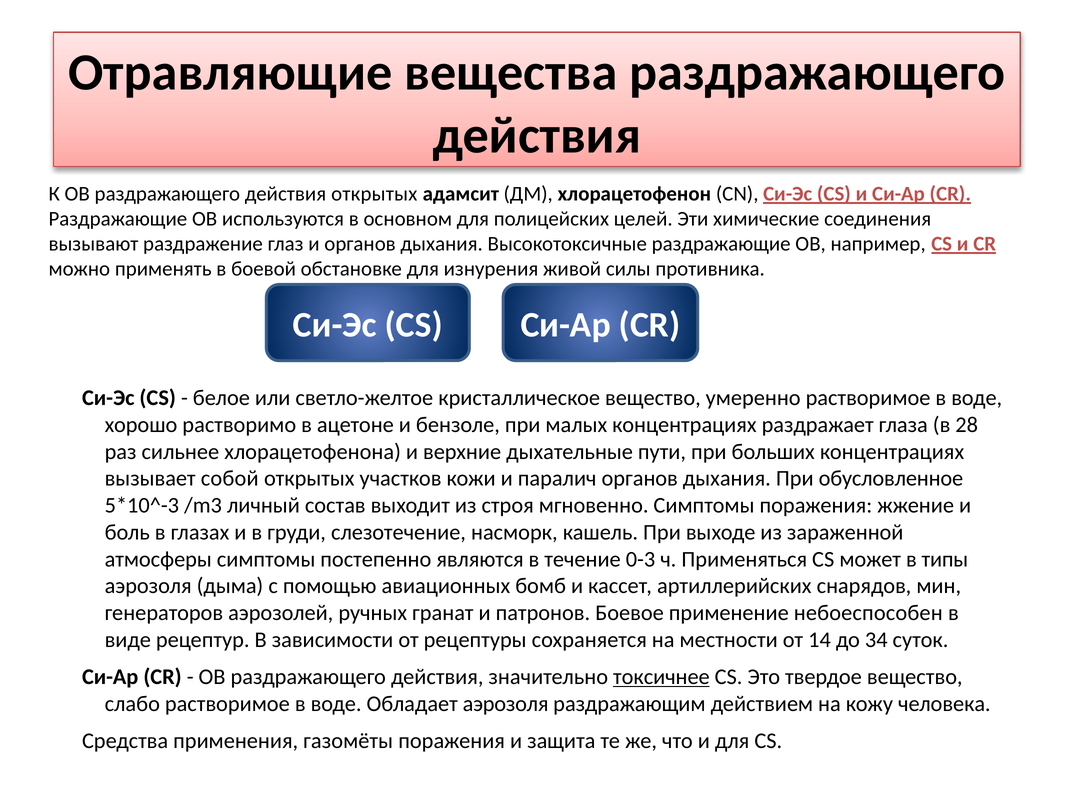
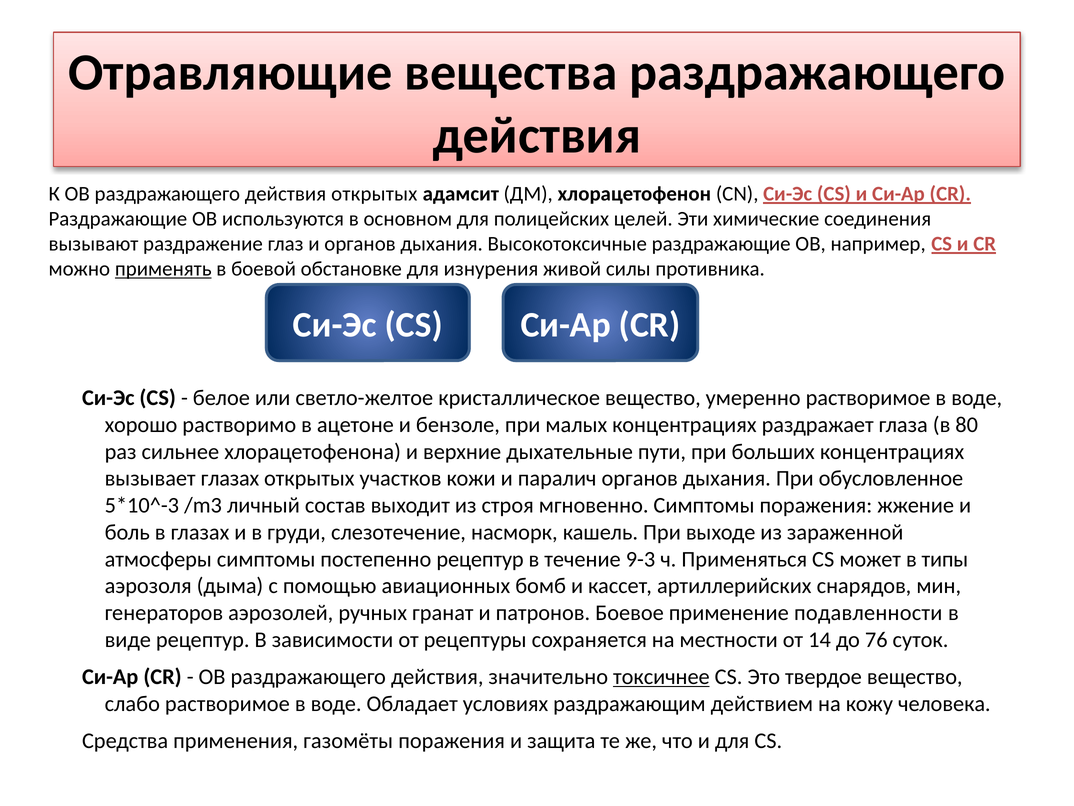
применять underline: none -> present (163, 269)
28: 28 -> 80 (967, 425)
вызывает собой: собой -> глазах (230, 478)
постепенно являются: являются -> рецептур (480, 559)
0-3: 0-3 -> 9-3 (641, 559)
небоеспособен: небоеспособен -> подавленности (868, 613)
34: 34 -> 76 (876, 639)
Обладает аэрозоля: аэрозоля -> условиях (506, 703)
